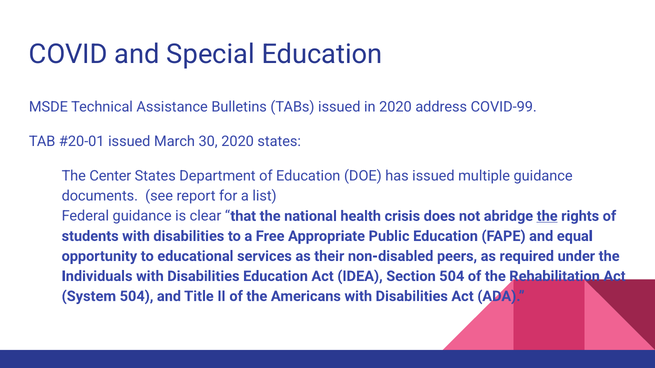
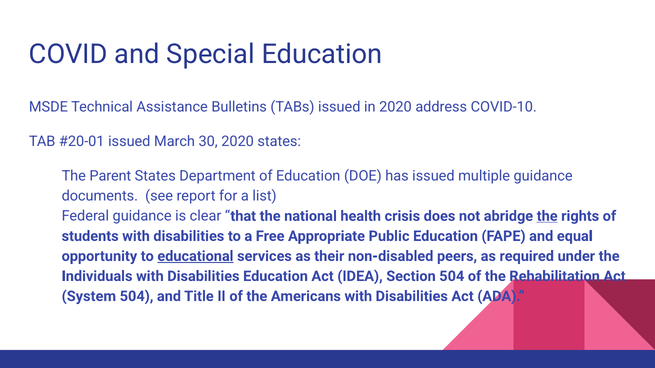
COVID-99: COVID-99 -> COVID-10 (504, 107)
Center: Center -> Parent (110, 176)
educational underline: none -> present (195, 256)
